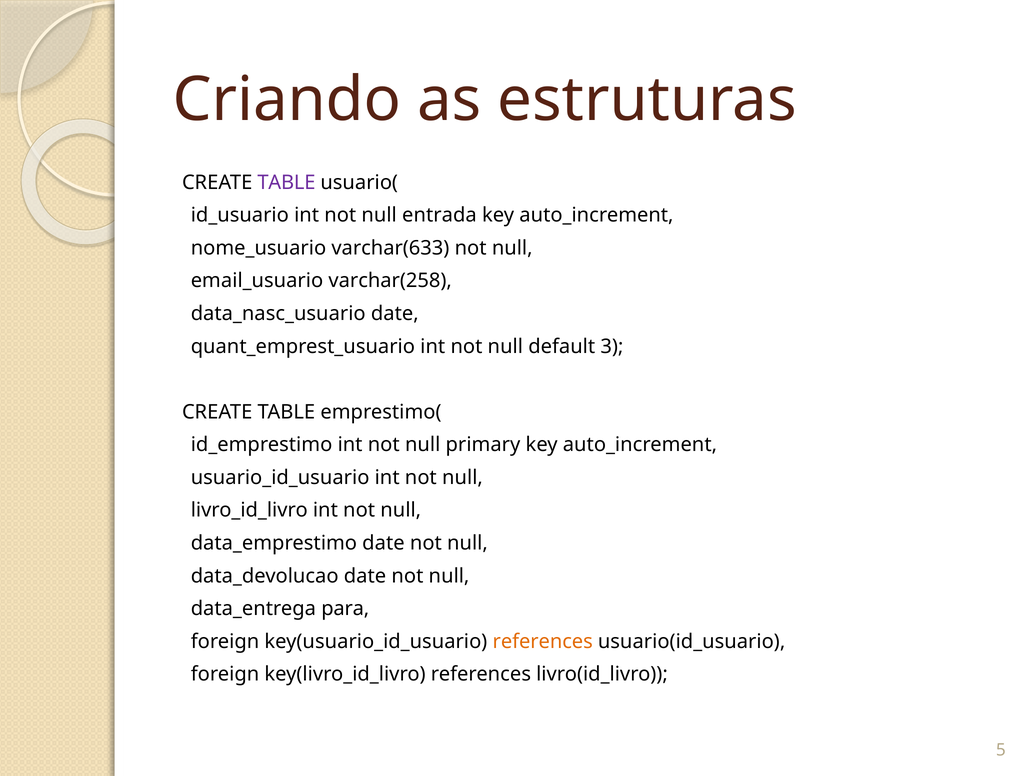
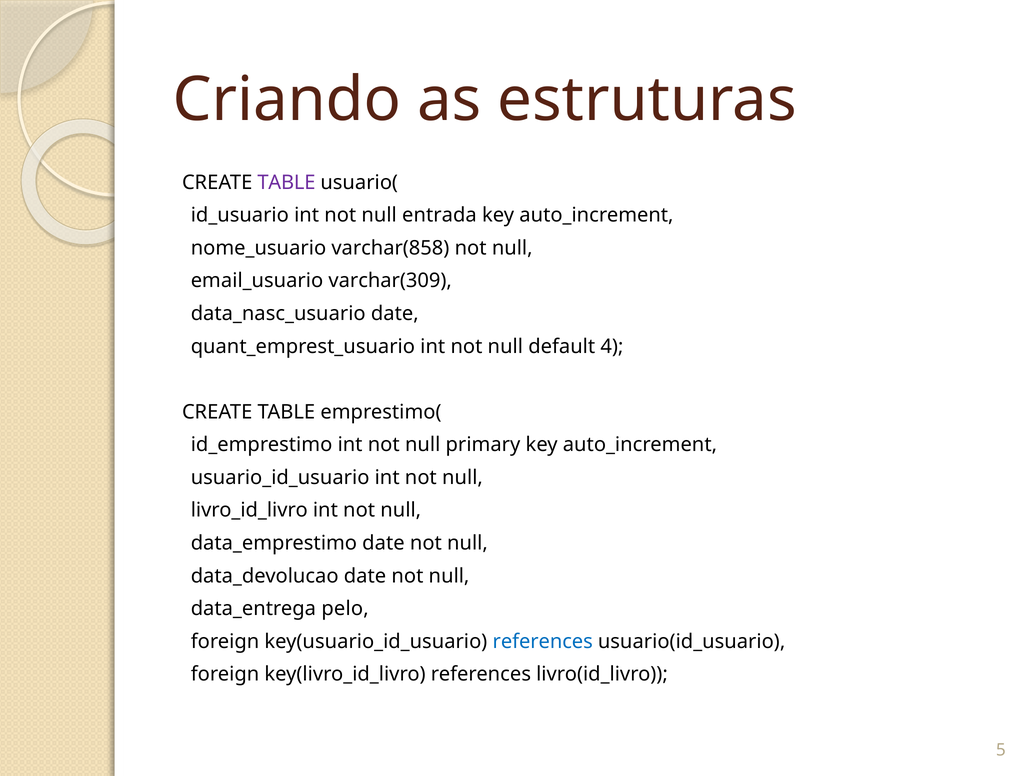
varchar(633: varchar(633 -> varchar(858 (390, 248)
varchar(258: varchar(258 -> varchar(309 (390, 281)
3: 3 -> 4 (612, 346)
para: para -> pelo (345, 609)
references colour: orange -> blue (543, 642)
